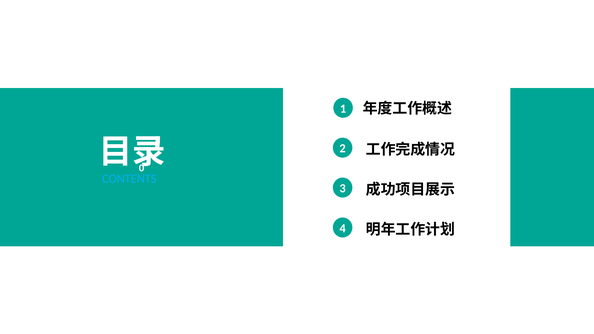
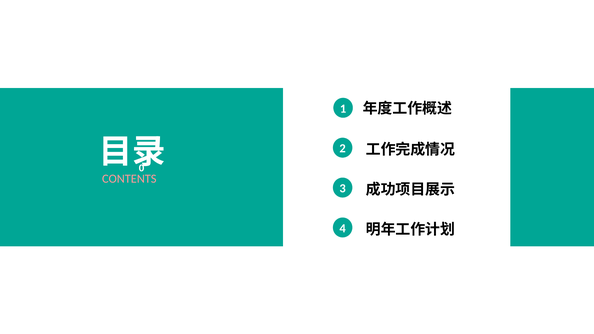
CONTENTS colour: light blue -> pink (129, 179)
